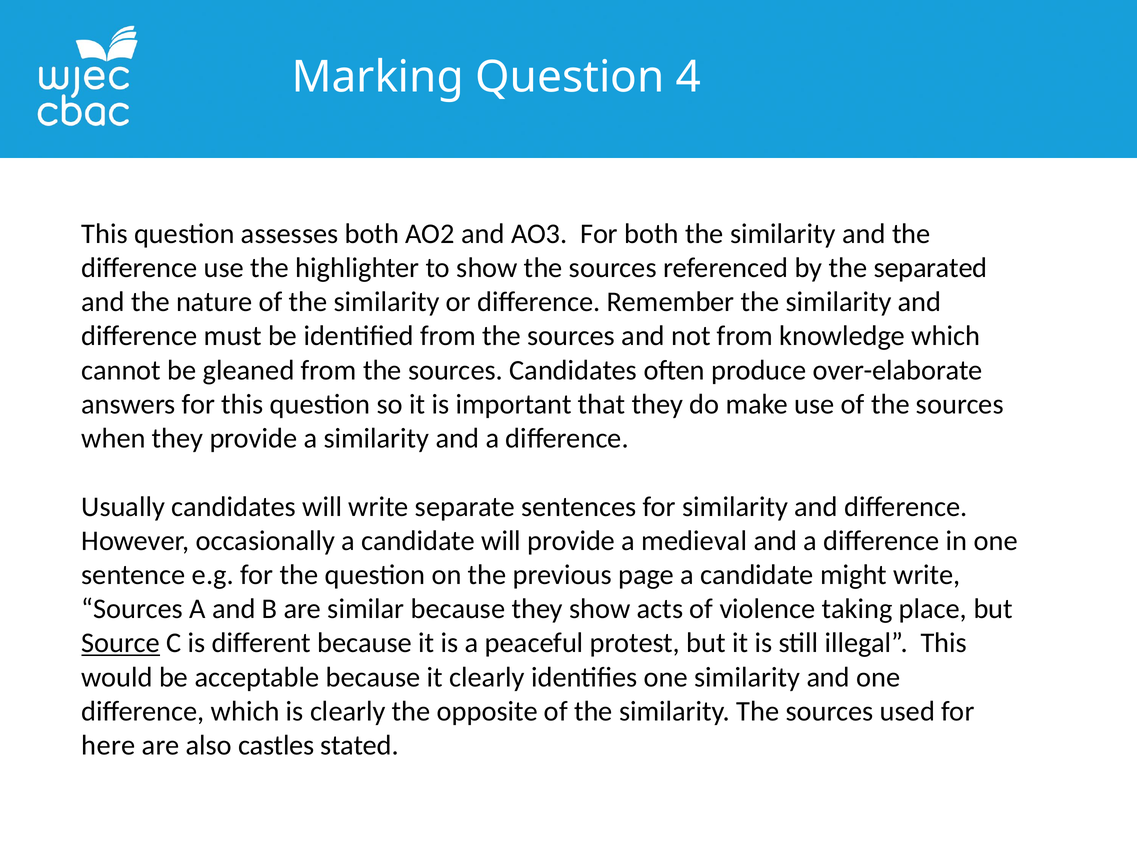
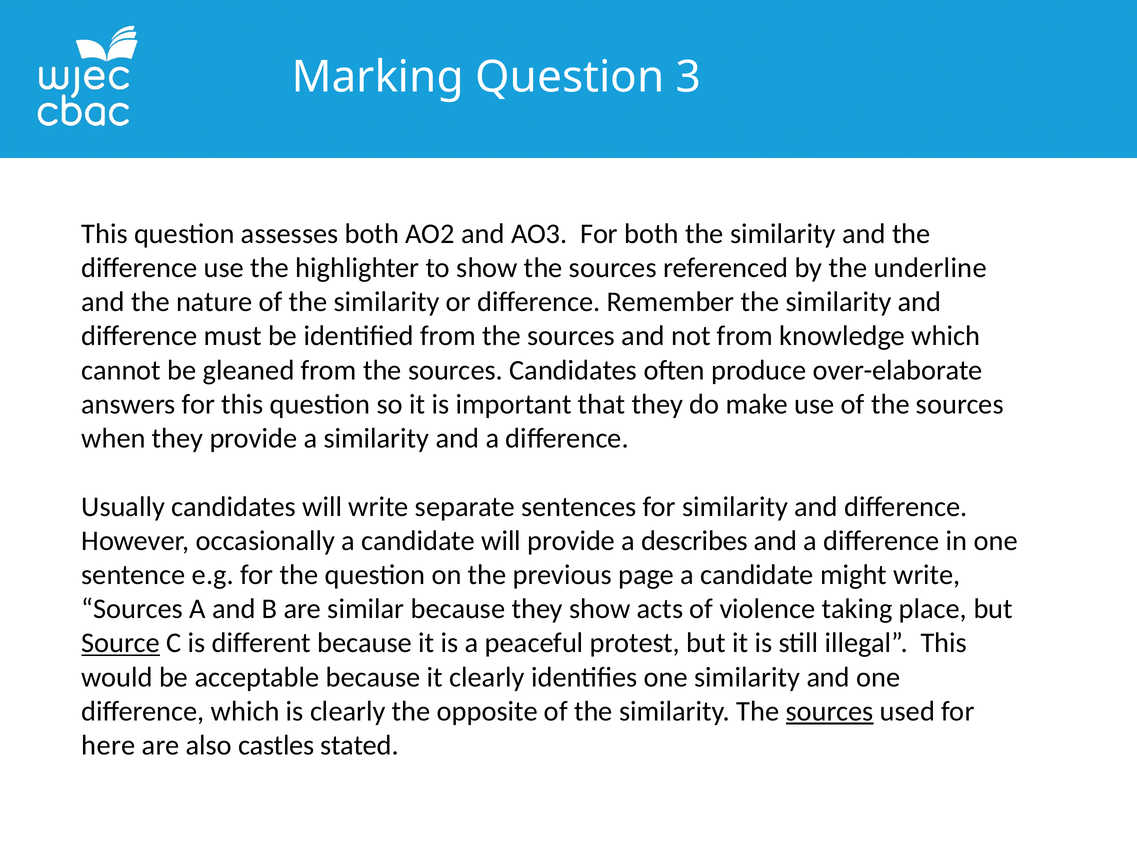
4: 4 -> 3 (689, 77)
separated: separated -> underline (930, 268)
medieval: medieval -> describes (694, 541)
sources underline: none -> present (830, 711)
